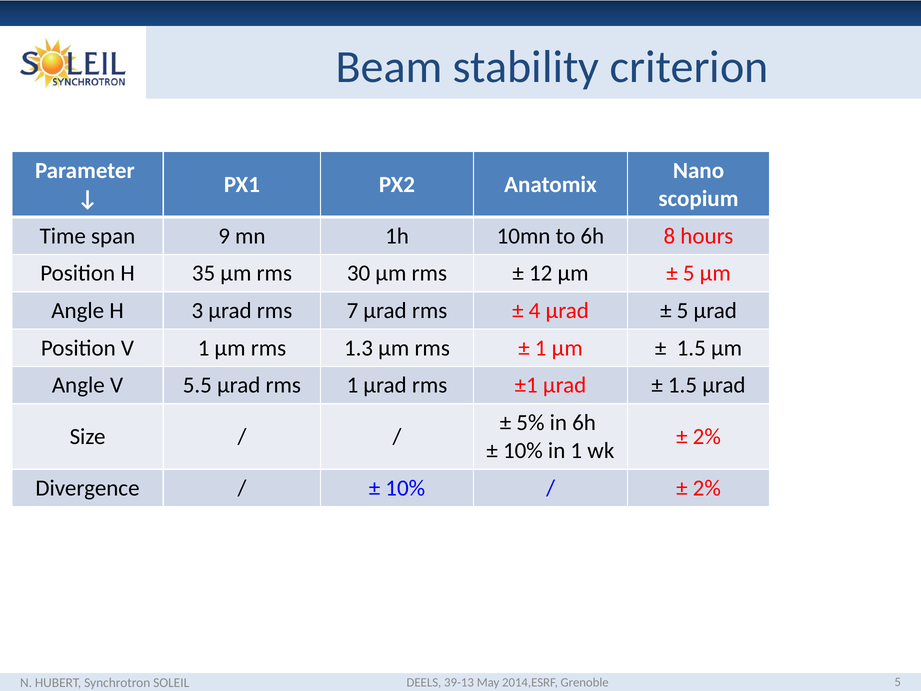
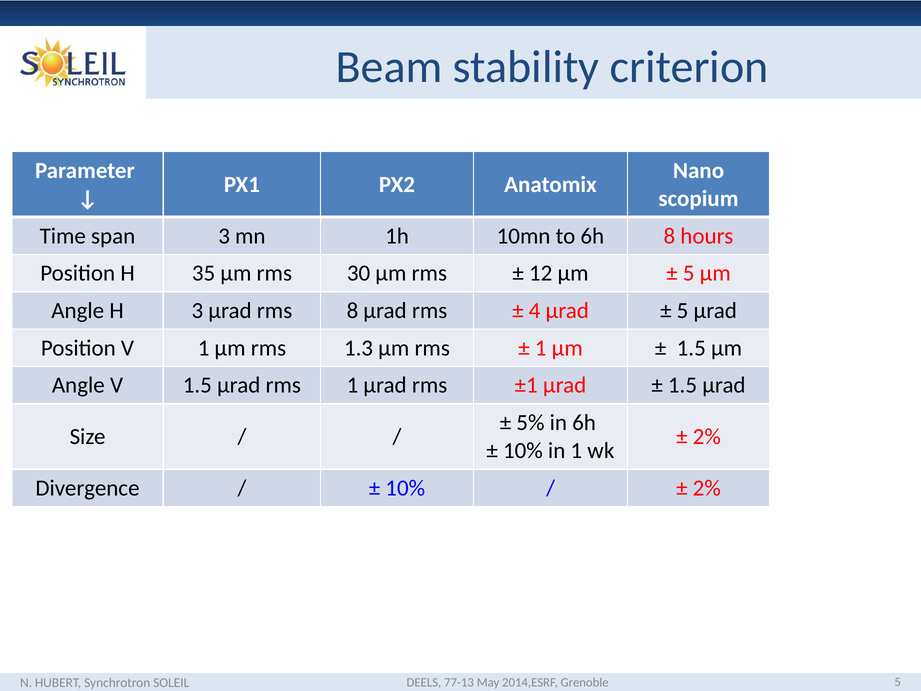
span 9: 9 -> 3 (224, 236)
rms 7: 7 -> 8 (352, 311)
V 5.5: 5.5 -> 1.5 (197, 385)
39-13: 39-13 -> 77-13 (459, 683)
